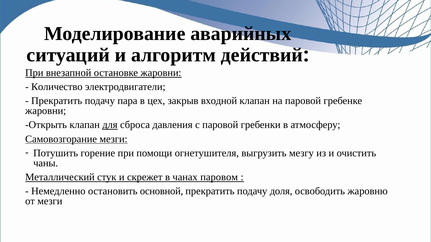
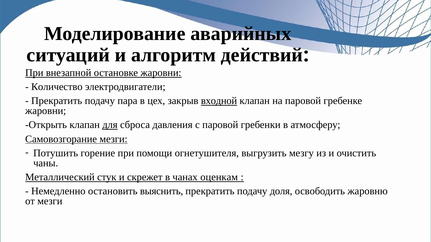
входной underline: none -> present (219, 101)
паровом: паровом -> оценкам (219, 177)
основной: основной -> выяснить (162, 191)
